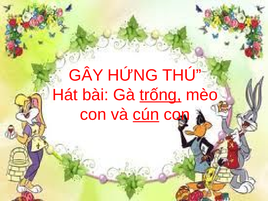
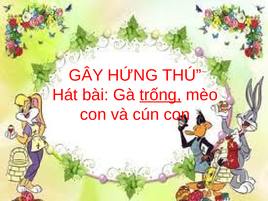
cún underline: present -> none (146, 115)
